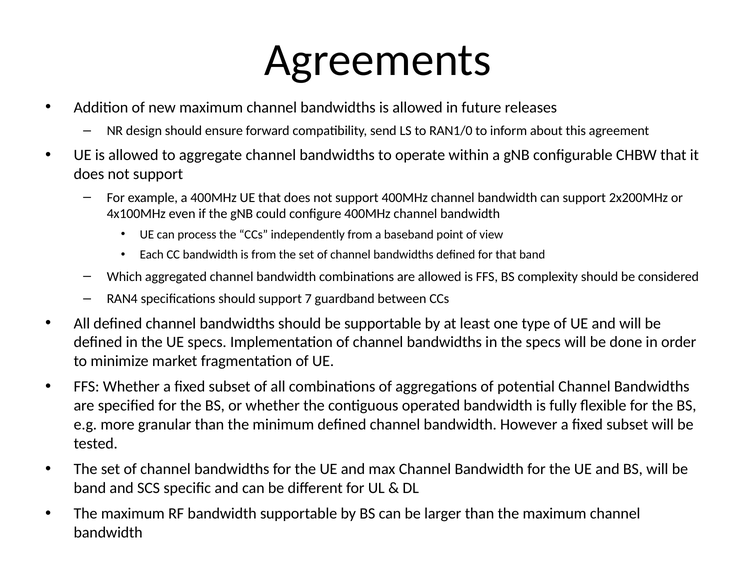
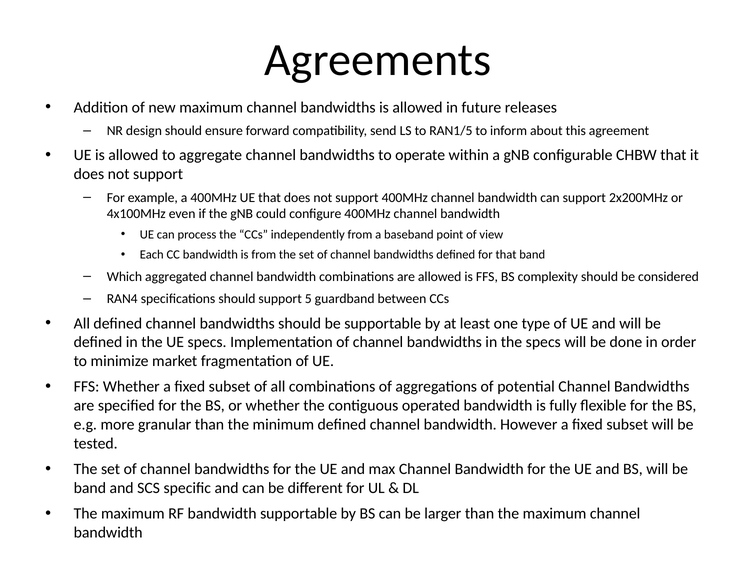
RAN1/0: RAN1/0 -> RAN1/5 (451, 131)
7: 7 -> 5 (308, 299)
